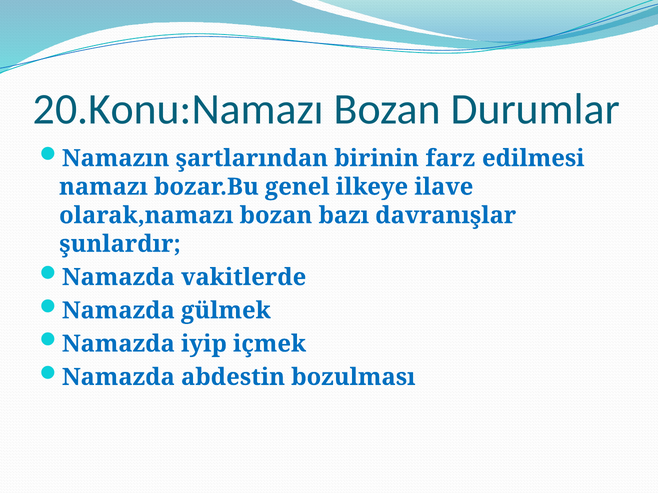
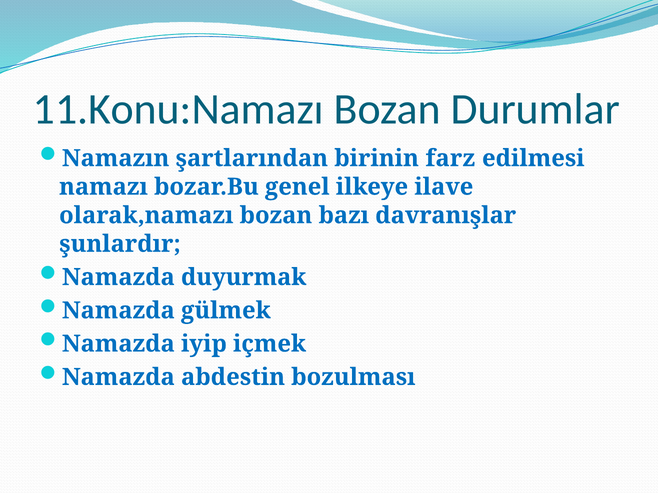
20.Konu:Namazı: 20.Konu:Namazı -> 11.Konu:Namazı (178, 110)
vakitlerde: vakitlerde -> duyurmak (244, 278)
